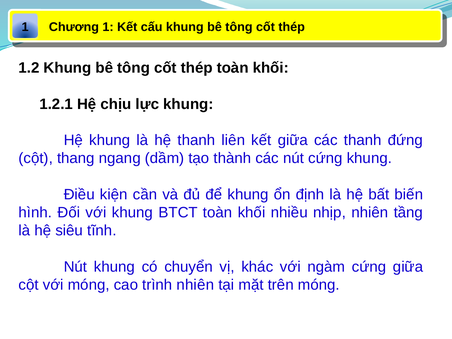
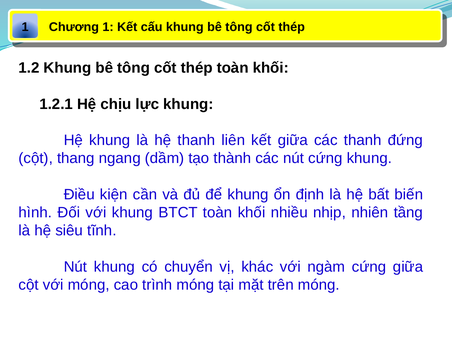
trình nhiên: nhiên -> móng (195, 285)
